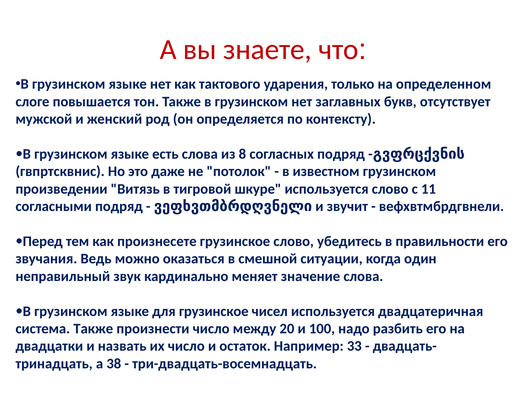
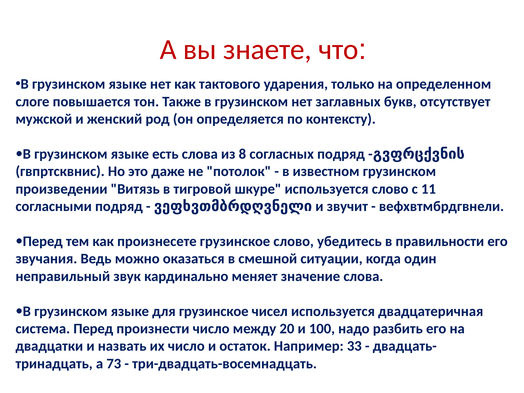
система Также: Также -> Перед (93, 329)
38: 38 -> 73 (114, 364)
